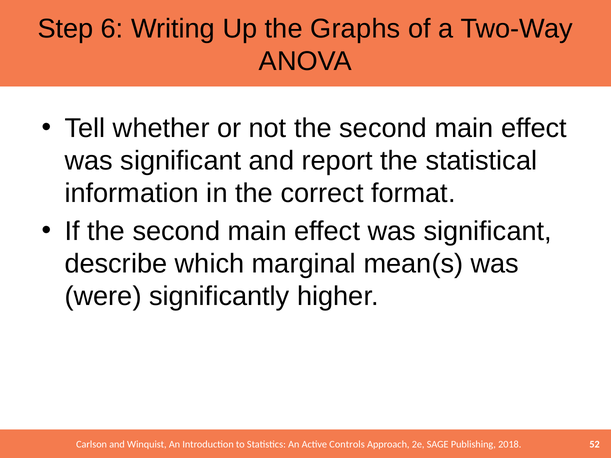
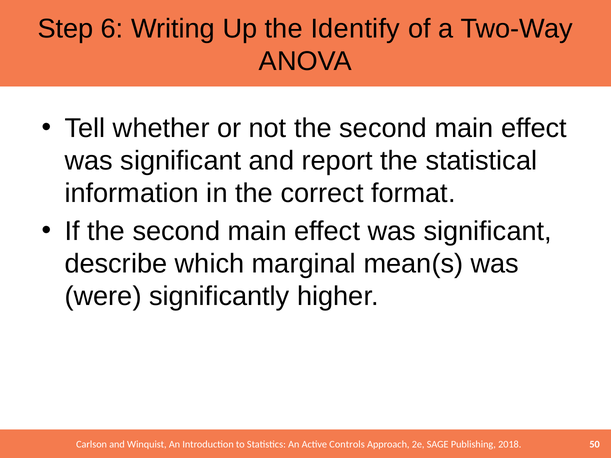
Graphs: Graphs -> Identify (355, 29)
52: 52 -> 50 (595, 445)
